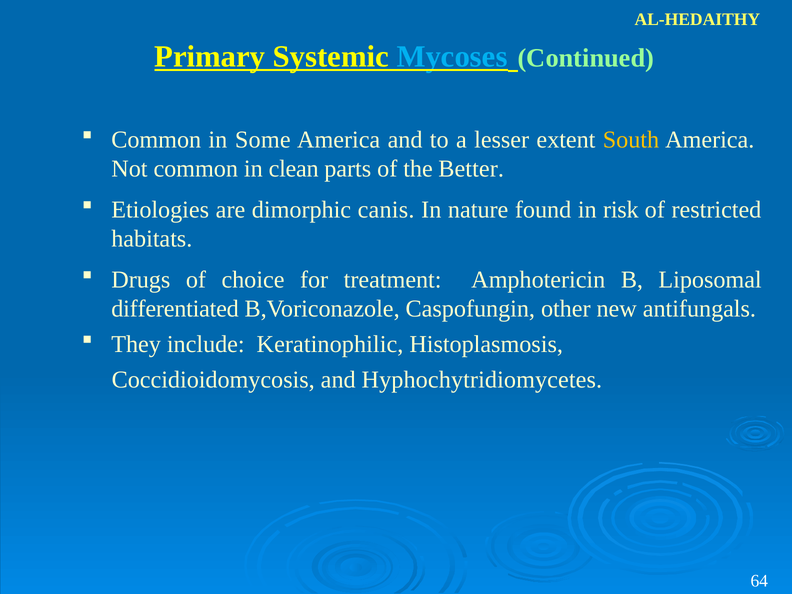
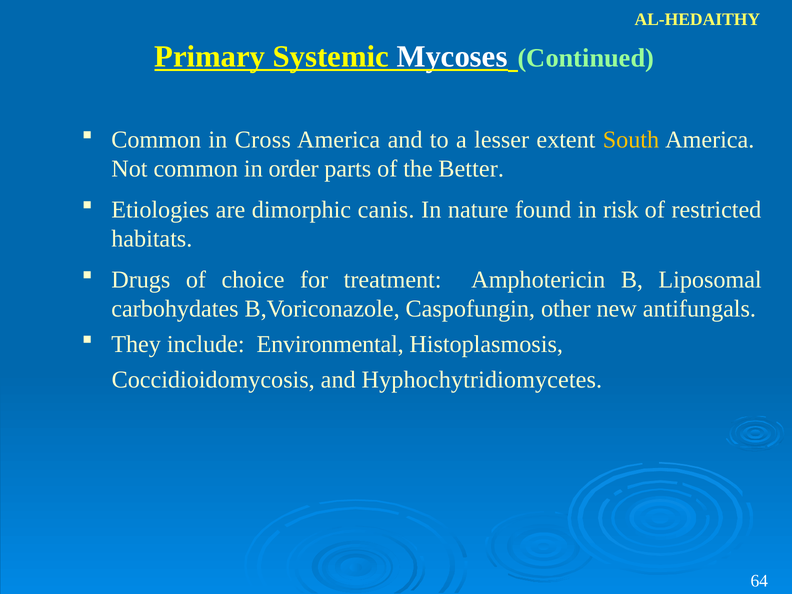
Mycoses colour: light blue -> white (452, 56)
Some: Some -> Cross (263, 140)
clean: clean -> order (294, 169)
differentiated: differentiated -> carbohydates (175, 309)
Keratinophilic: Keratinophilic -> Environmental (330, 344)
